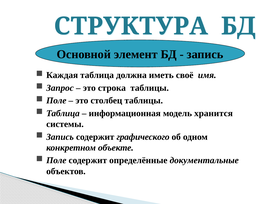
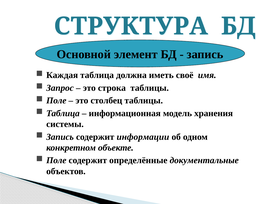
хранится: хранится -> хранения (214, 114)
графического: графического -> информации (143, 137)
